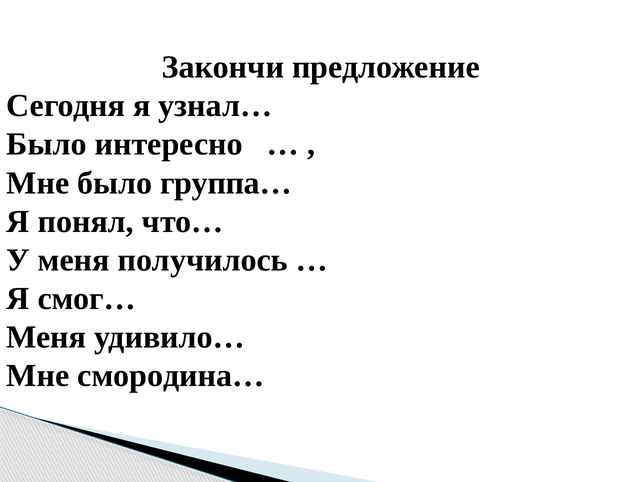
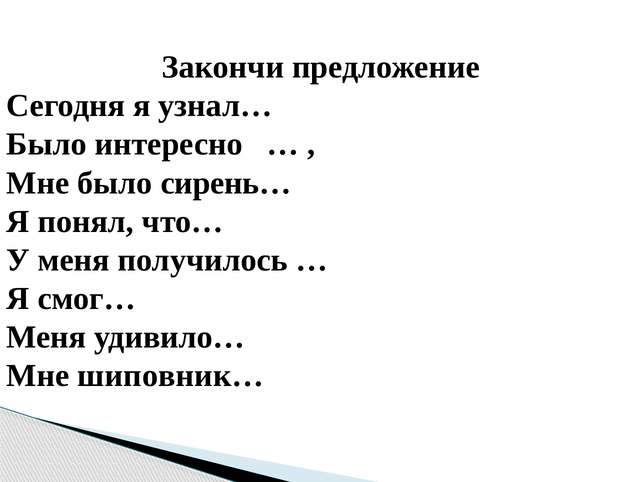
группа…: группа… -> сирень… (226, 183)
смородина…: смородина… -> шиповник… (171, 375)
